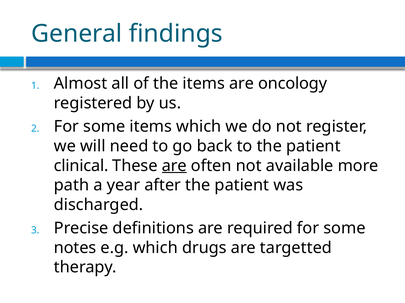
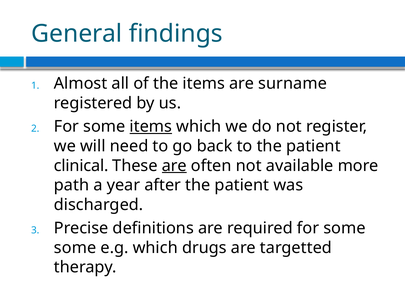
oncology: oncology -> surname (293, 84)
items underline: none -> present (151, 127)
notes: notes -> some (75, 248)
